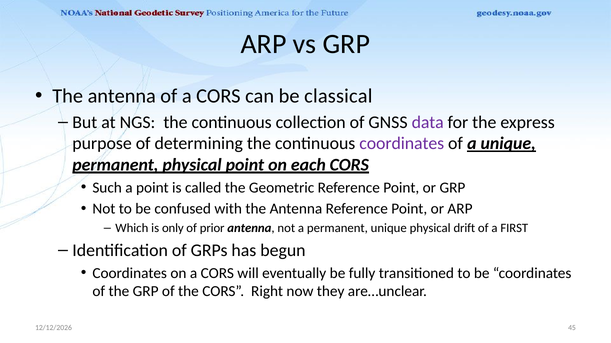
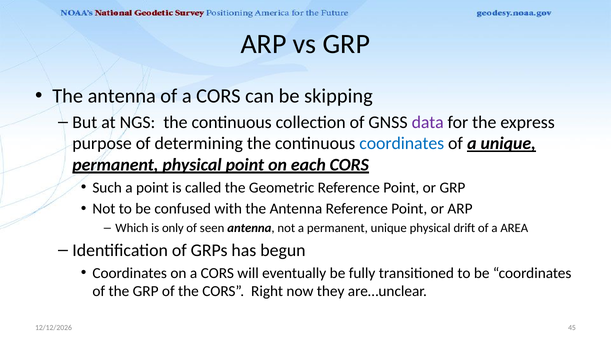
classical: classical -> skipping (338, 96)
coordinates colour: purple -> blue (402, 144)
prior: prior -> seen (212, 229)
FIRST: FIRST -> AREA (514, 229)
